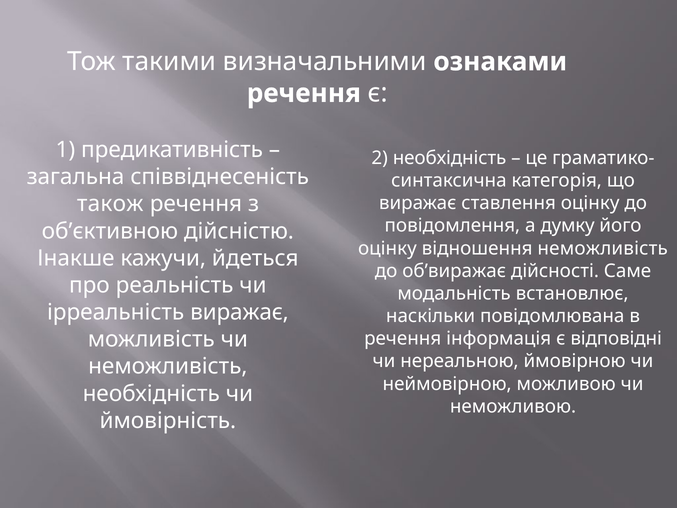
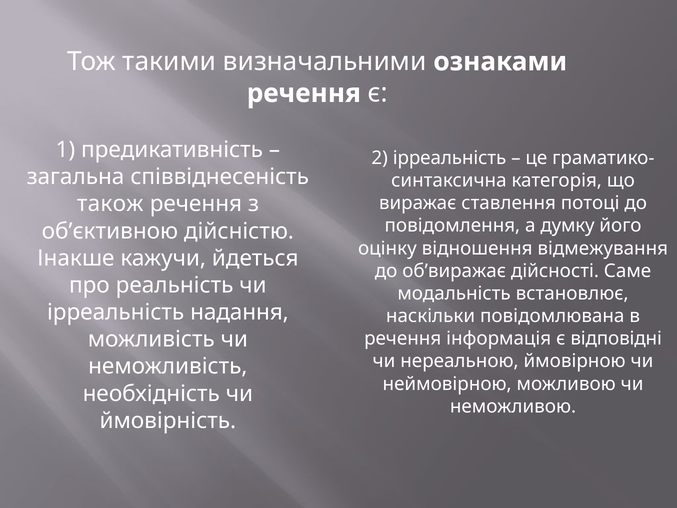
2 необхідність: необхідність -> ірреальність (450, 158)
ставлення оцінку: оцінку -> потоці (590, 203)
відношення неможливість: неможливість -> відмежування (603, 248)
ірреальність виражає: виражає -> надання (239, 312)
